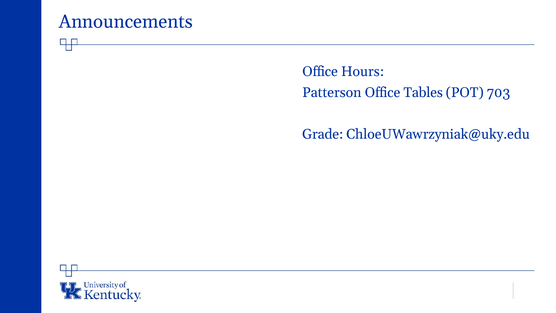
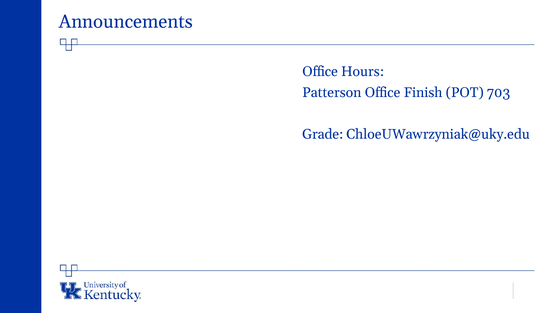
Tables: Tables -> Finish (423, 92)
